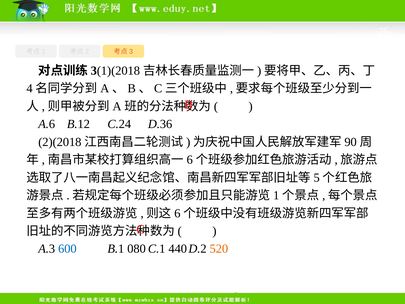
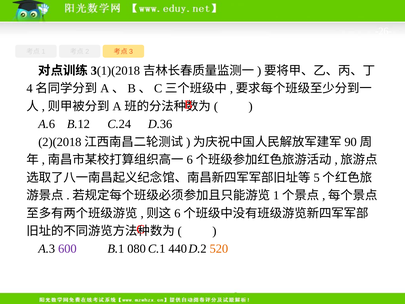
600 colour: blue -> purple (67, 249)
